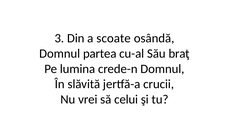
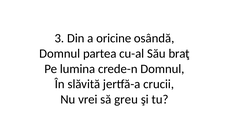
scoate: scoate -> oricine (114, 38)
celui: celui -> greu (126, 99)
